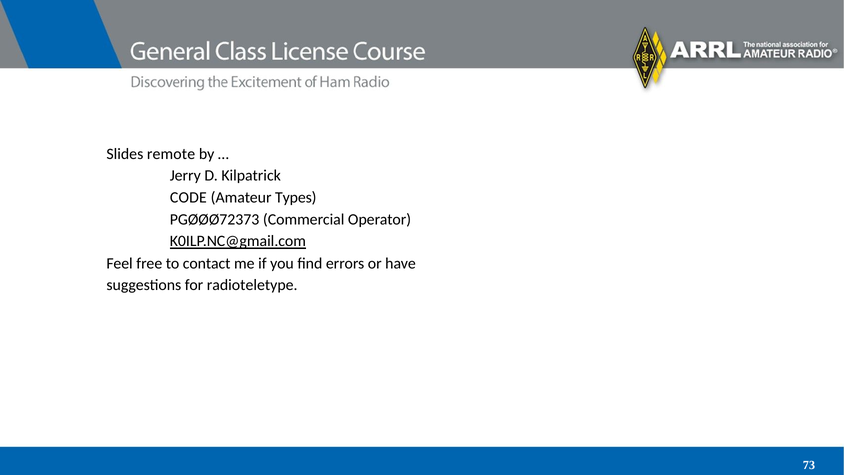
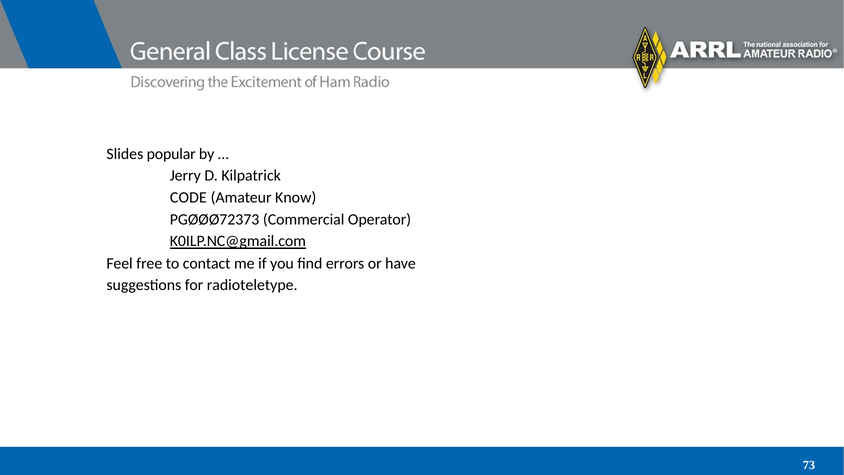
remote: remote -> popular (171, 154)
Types: Types -> Know (296, 197)
